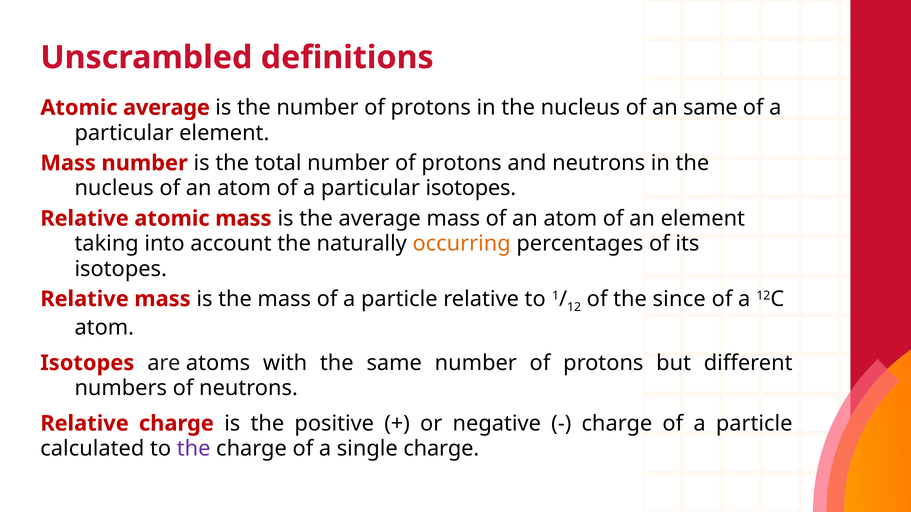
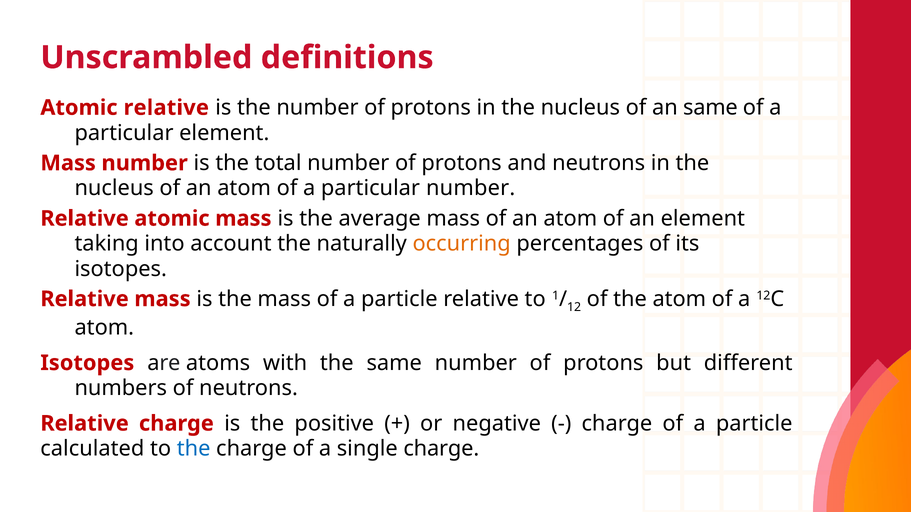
Atomic average: average -> relative (166, 108)
particular isotopes: isotopes -> number (471, 188)
the since: since -> atom (679, 299)
the colour: purple -> blue (194, 449)
